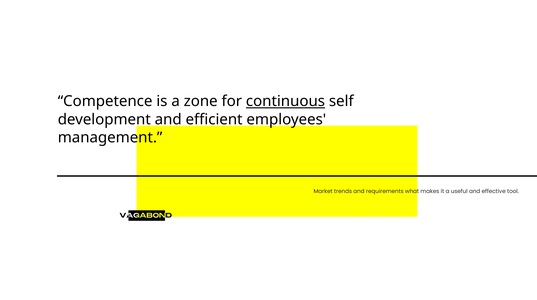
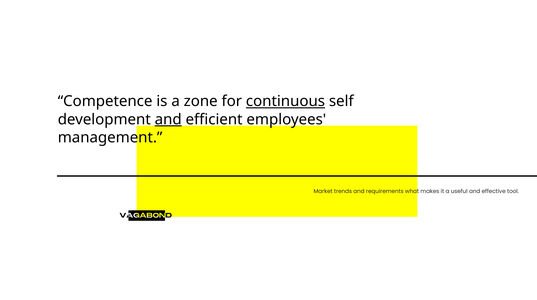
and underline: none -> present (168, 119)
